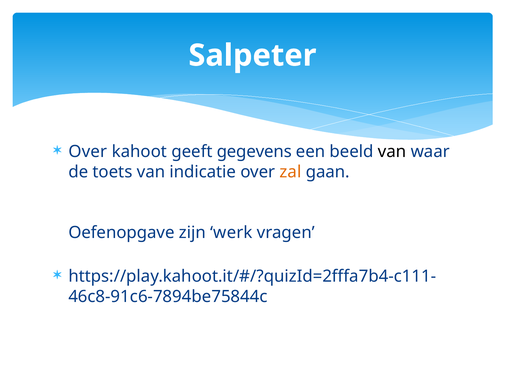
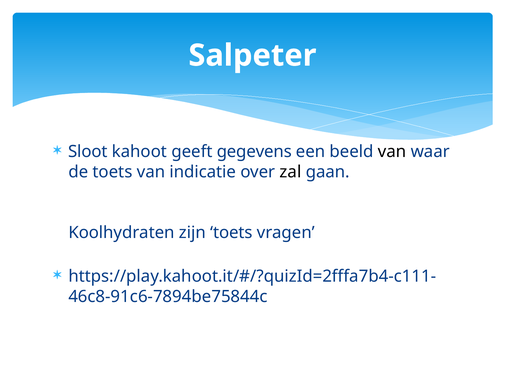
Over: Over -> Sloot (88, 151)
zal colour: orange -> black (290, 172)
Oefenopgave: Oefenopgave -> Koolhydraten (121, 232)
zijn werk: werk -> toets (231, 232)
